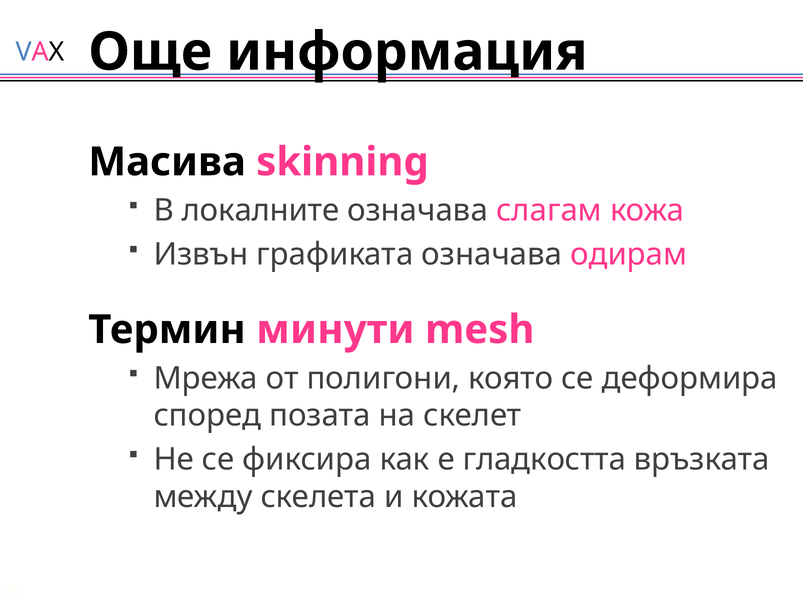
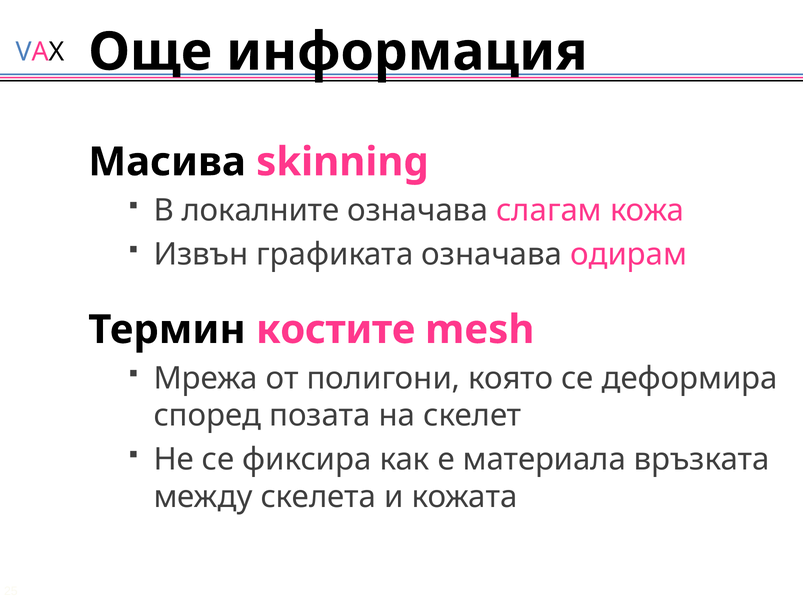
минути: минути -> костите (336, 330)
гладкостта: гладкостта -> материала (544, 460)
